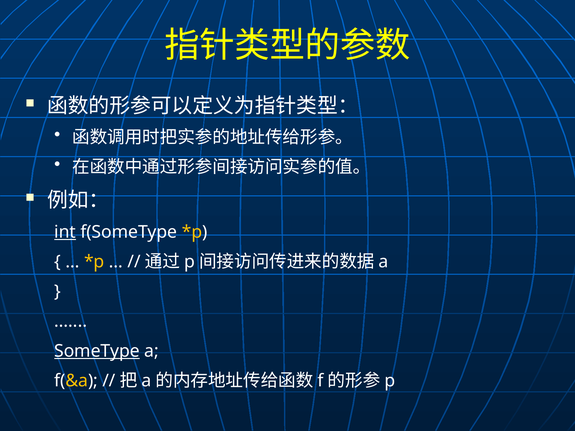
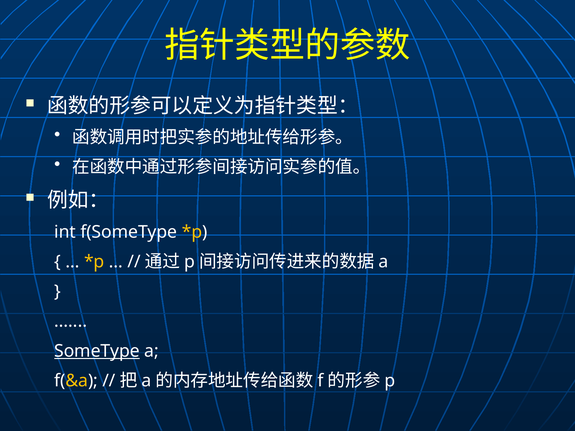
int underline: present -> none (65, 232)
